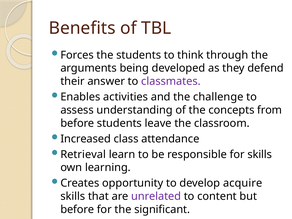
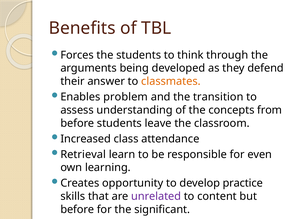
classmates colour: purple -> orange (171, 81)
activities: activities -> problem (126, 97)
challenge: challenge -> transition (218, 97)
for skills: skills -> even (260, 154)
acquire: acquire -> practice (243, 183)
